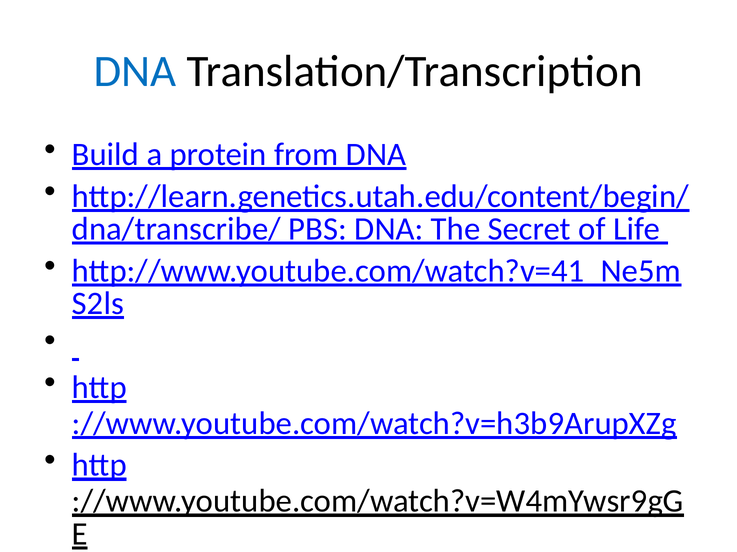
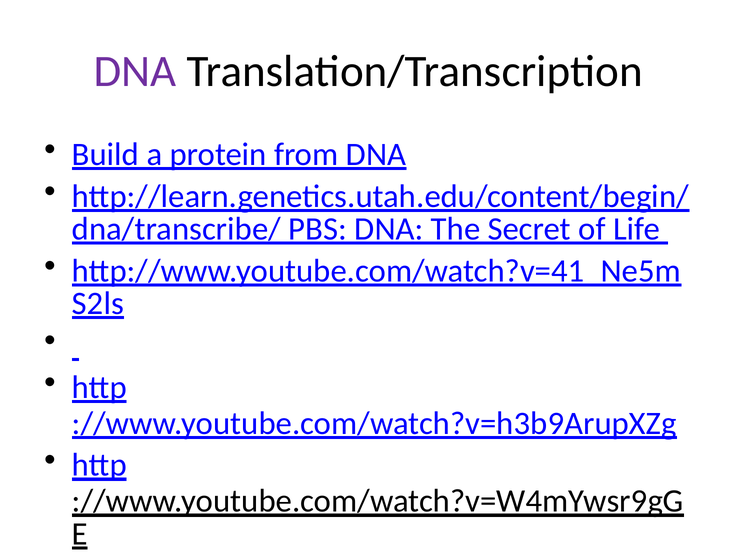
DNA colour: blue -> purple (135, 71)
